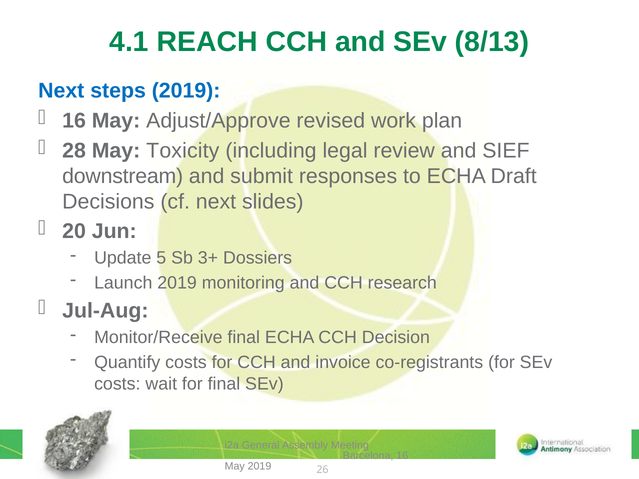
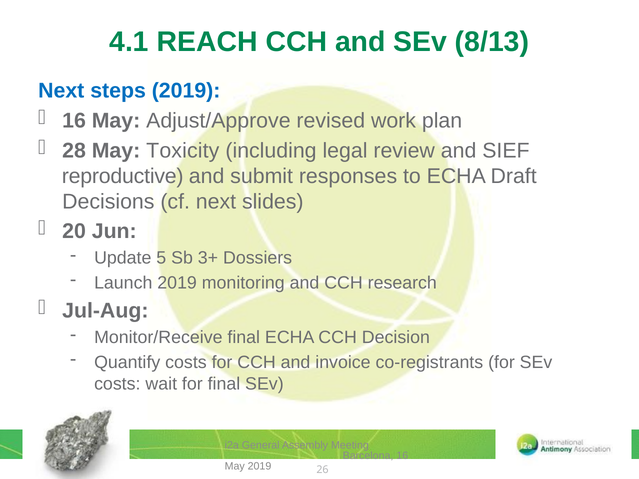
downstream: downstream -> reproductive (123, 176)
